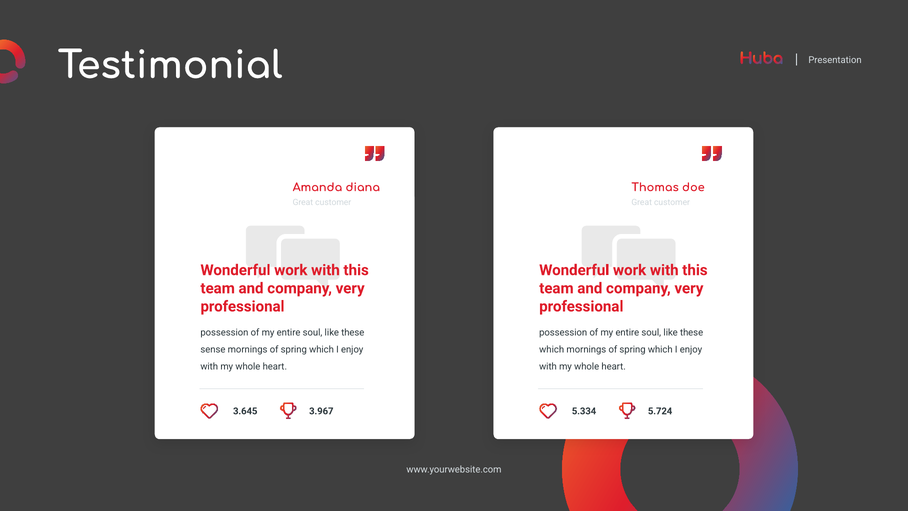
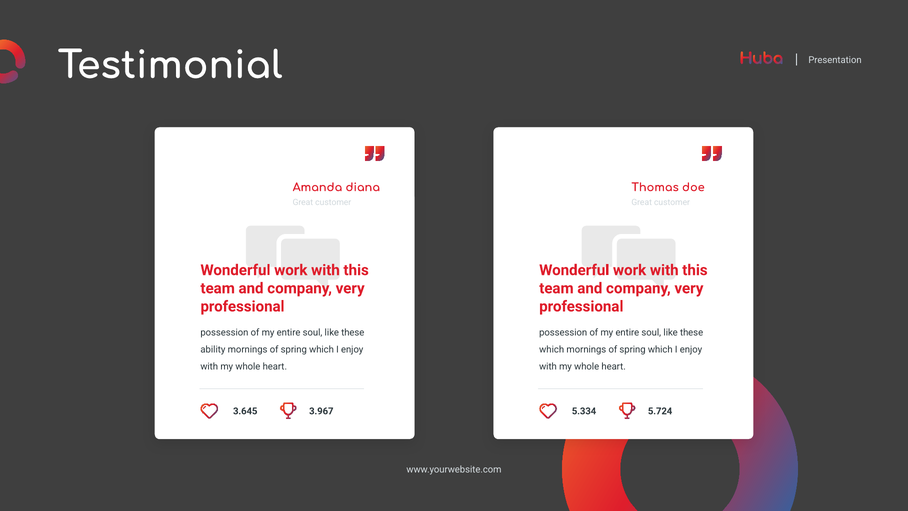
sense: sense -> ability (213, 349)
